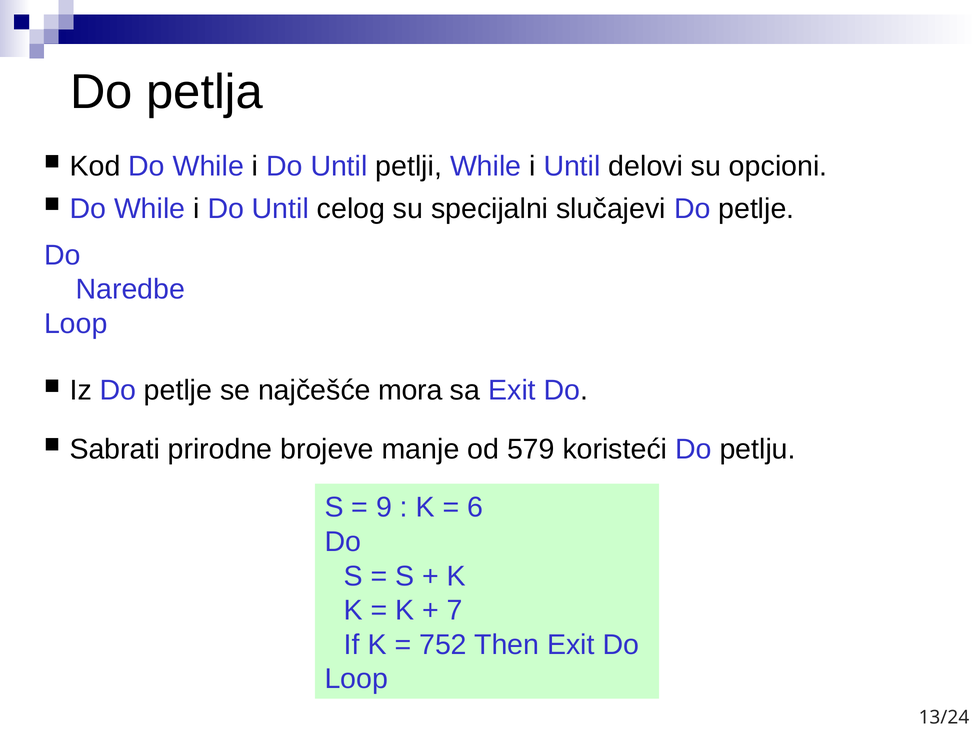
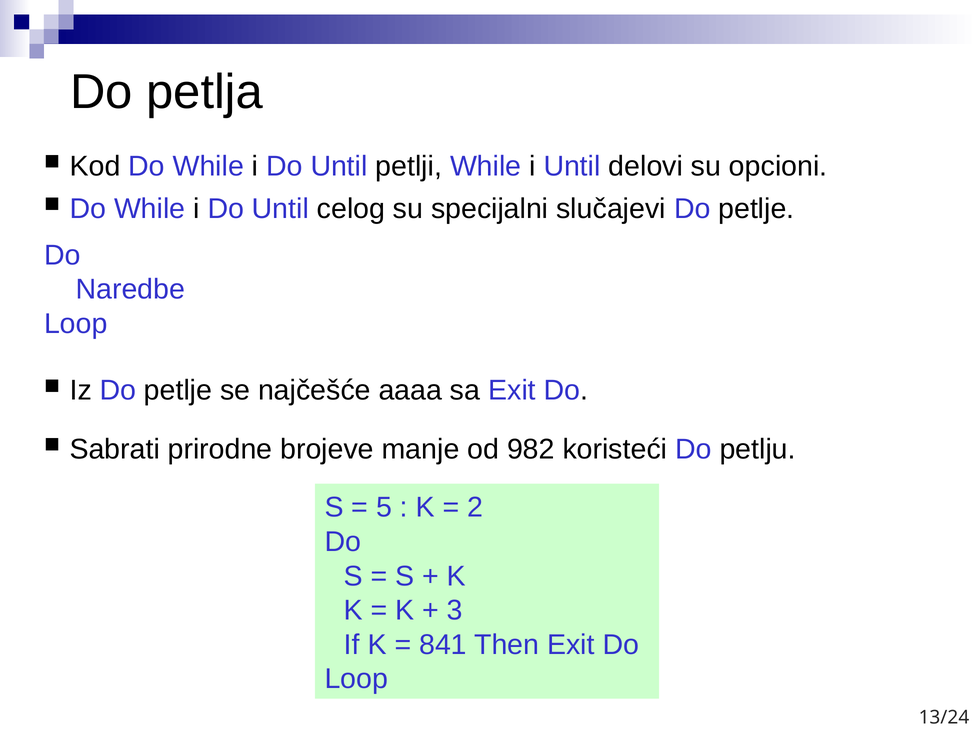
mora: mora -> aaaa (410, 391)
579: 579 -> 982 (531, 449)
9: 9 -> 5 (384, 508)
6: 6 -> 2 (475, 508)
7: 7 -> 3 (455, 611)
752: 752 -> 841 (443, 645)
